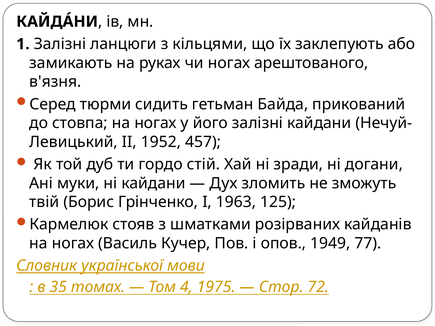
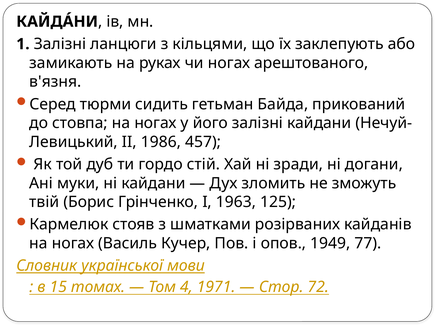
1952: 1952 -> 1986 (161, 142)
35: 35 -> 15 (58, 287)
1975: 1975 -> 1971 (216, 287)
